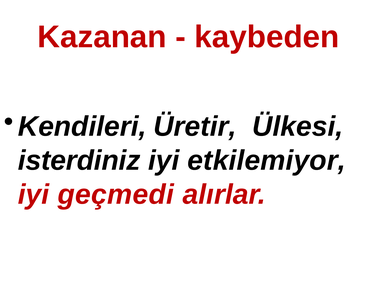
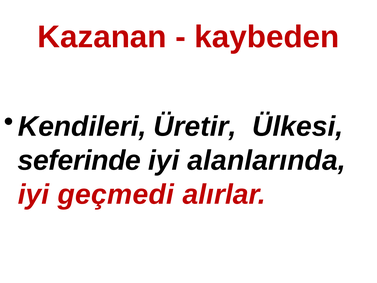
isterdiniz: isterdiniz -> seferinde (79, 160)
etkilemiyor: etkilemiyor -> alanlarında (267, 160)
